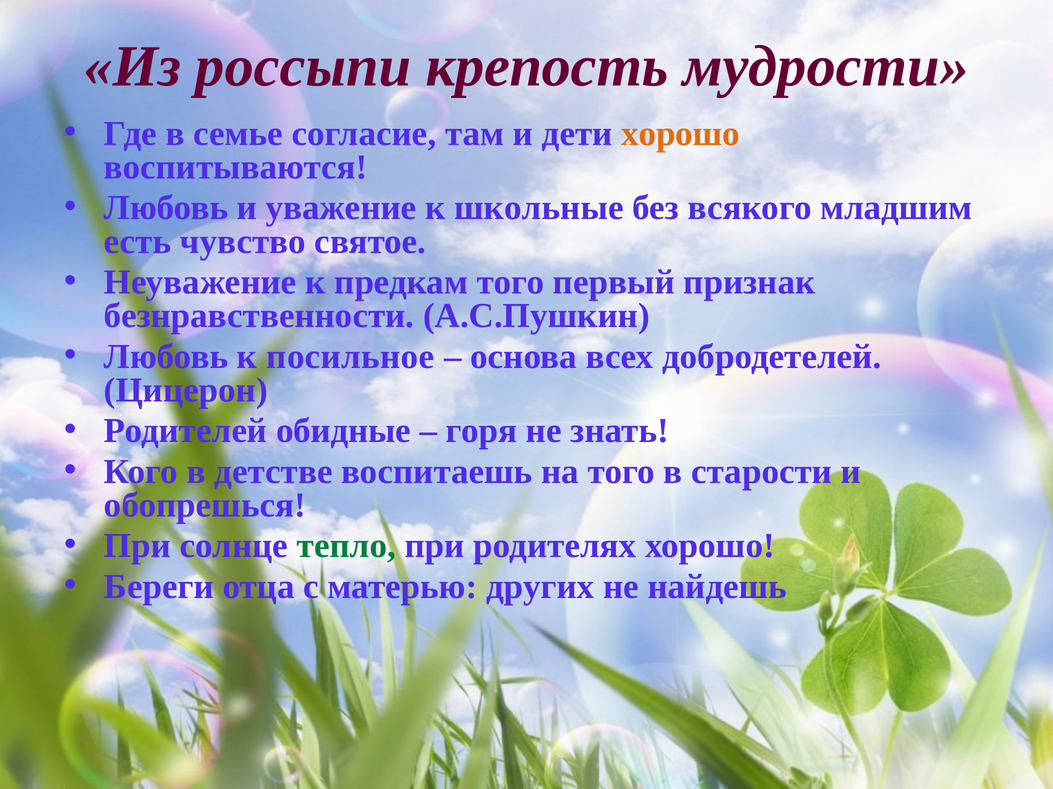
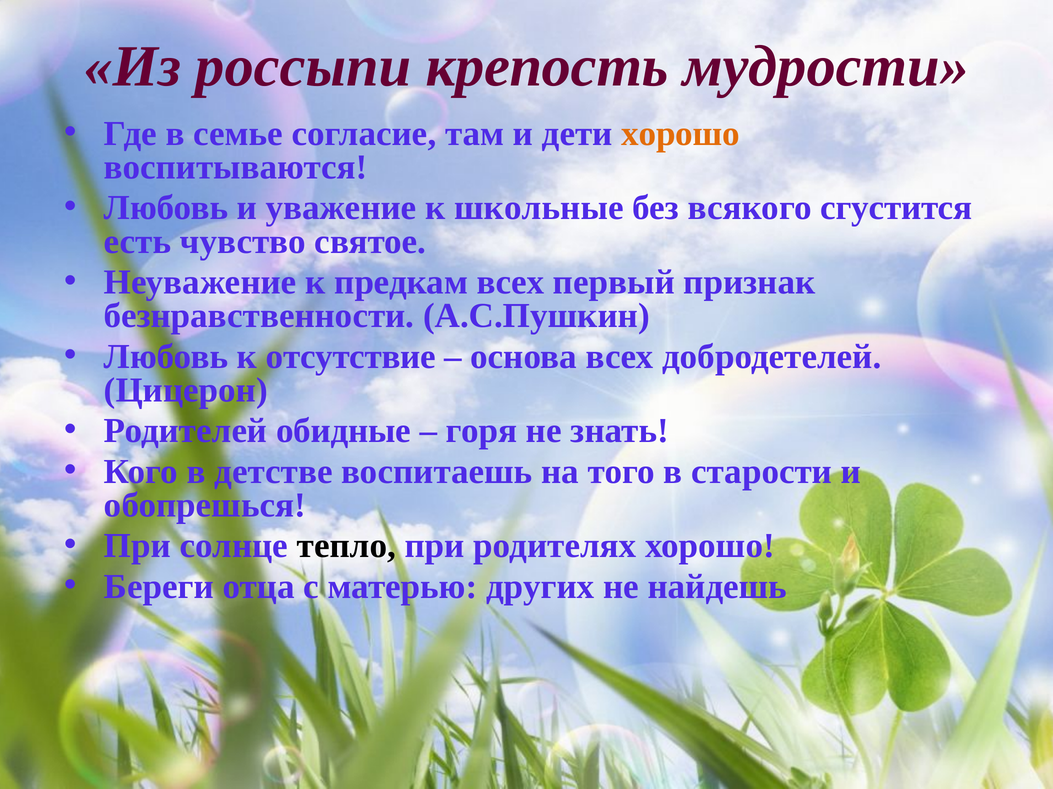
младшим: младшим -> сгустится (896, 208)
предкам того: того -> всех (511, 282)
посильное: посильное -> отсутствие (351, 357)
тепло colour: green -> black (346, 546)
